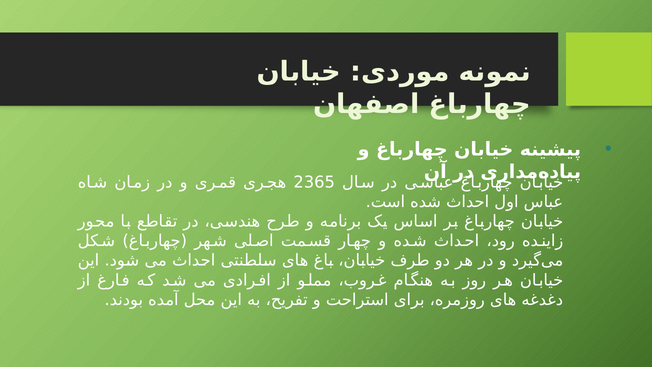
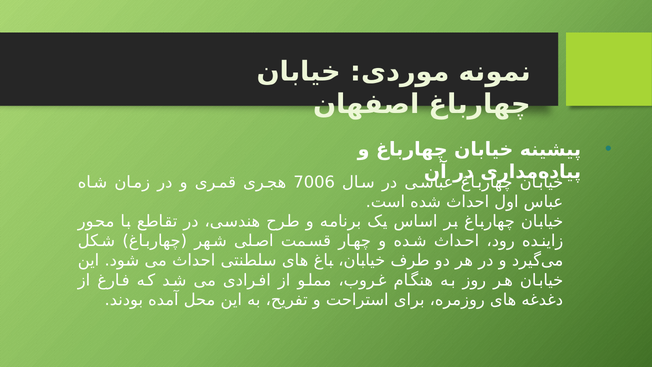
2365: 2365 -> 7006 (314, 182)
